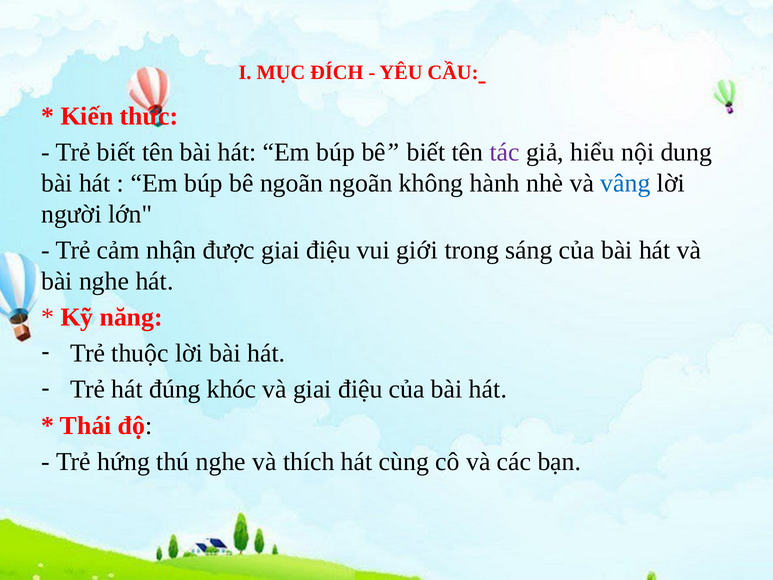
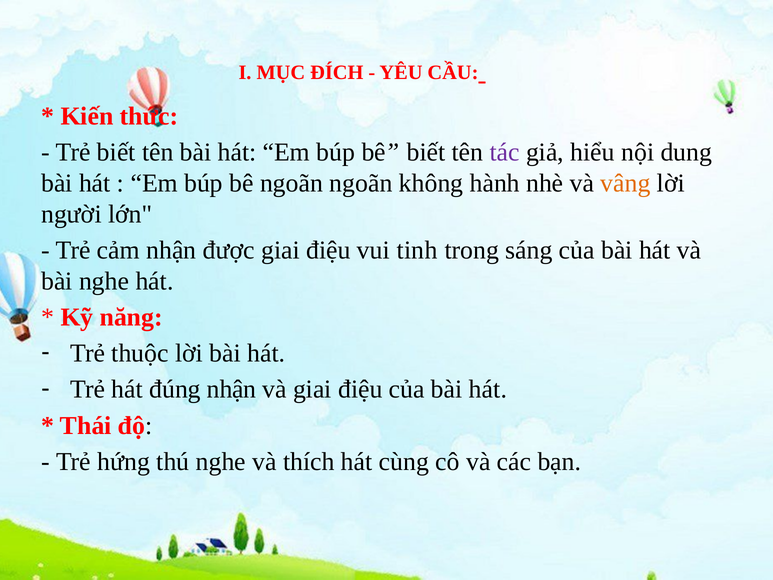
vâng colour: blue -> orange (626, 183)
giới: giới -> tinh (417, 250)
đúng khóc: khóc -> nhận (232, 389)
